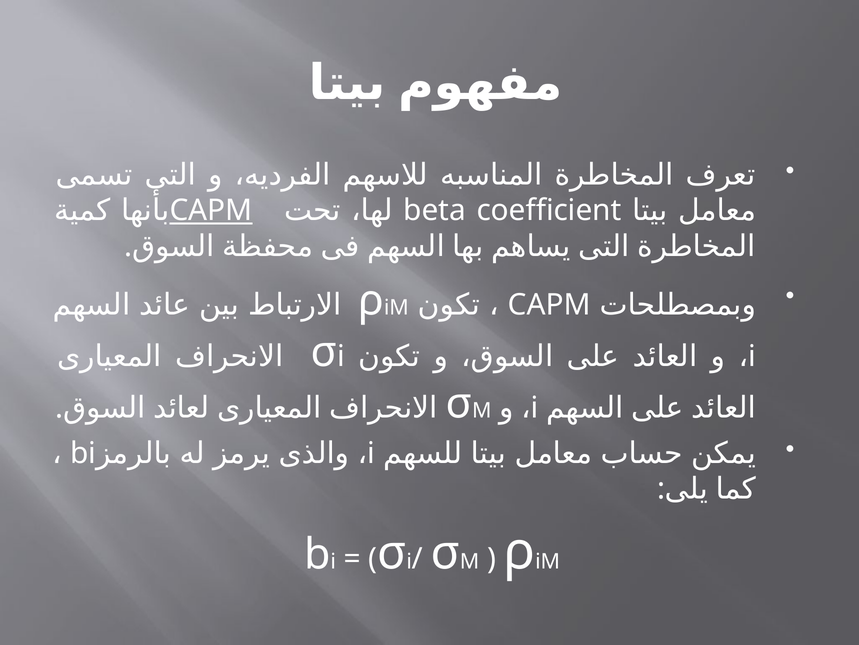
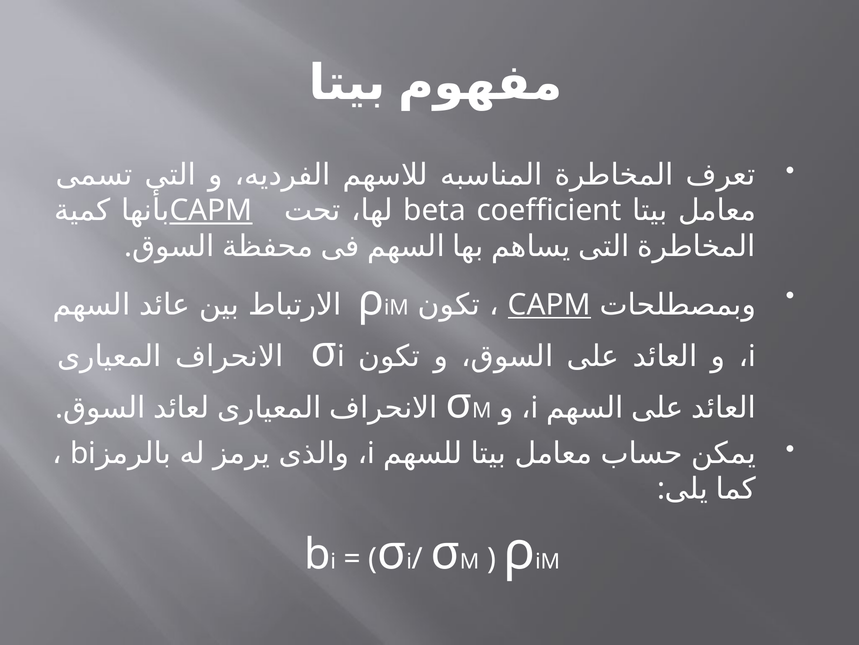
CAPM underline: none -> present (549, 305)
